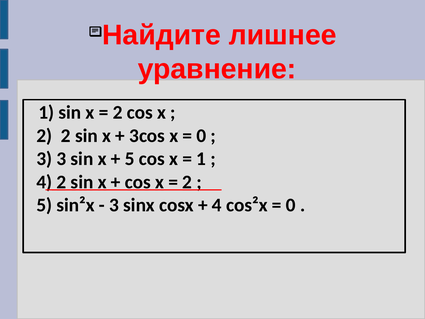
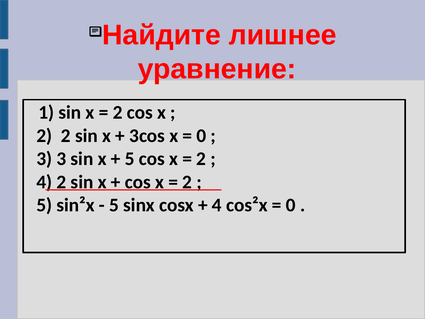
1: 1 -> 2 (201, 159)
3: 3 -> 5 (114, 205)
